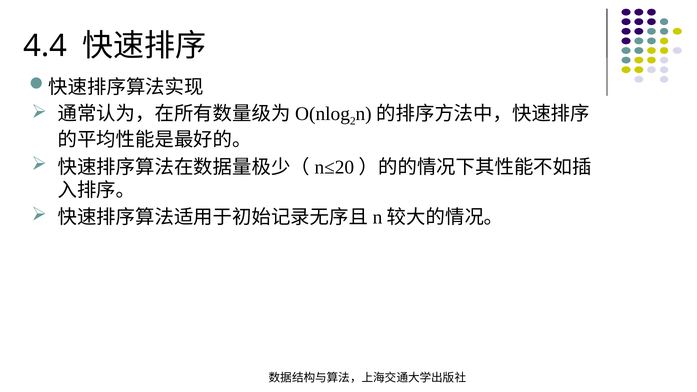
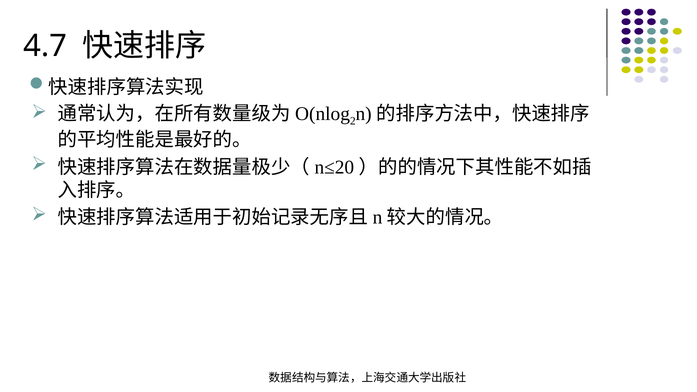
4.4: 4.4 -> 4.7 (45, 46)
